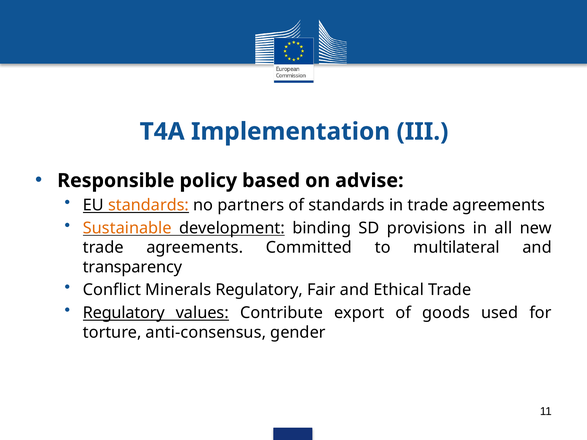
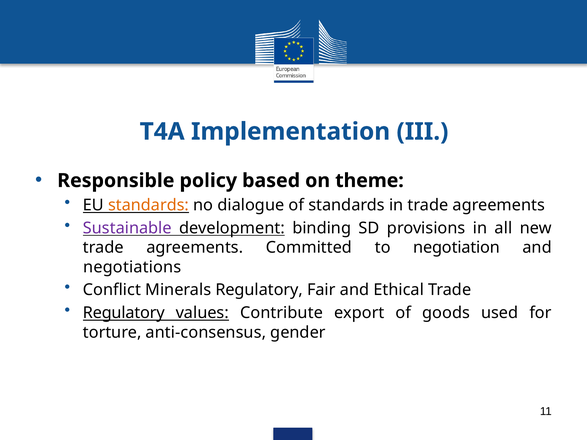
advise: advise -> theme (369, 181)
partners: partners -> dialogue (251, 205)
Sustainable colour: orange -> purple (127, 228)
multilateral: multilateral -> negotiation (457, 248)
transparency: transparency -> negotiations (132, 267)
